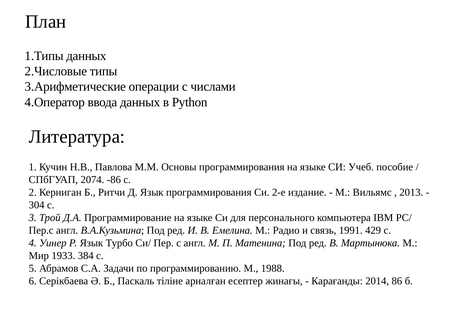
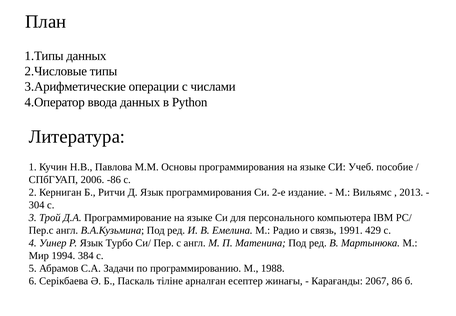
2074: 2074 -> 2006 (92, 180)
1933: 1933 -> 1994 (63, 255)
2014: 2014 -> 2067 (377, 281)
